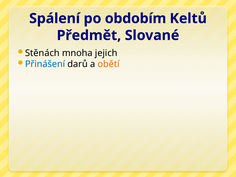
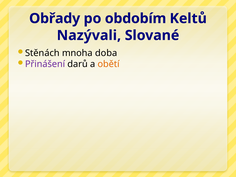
Spálení: Spálení -> Obřady (55, 18)
Předmět: Předmět -> Nazývali (89, 35)
jejich: jejich -> doba (106, 53)
Přinášení colour: blue -> purple (45, 64)
